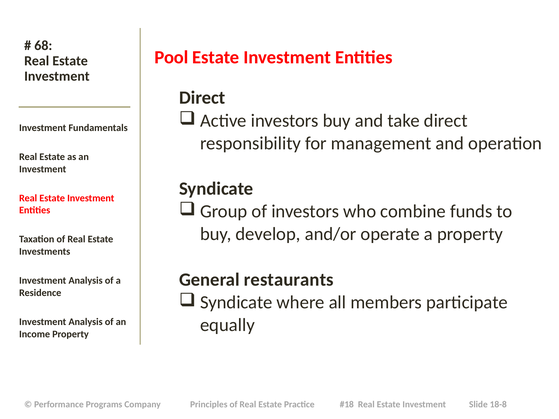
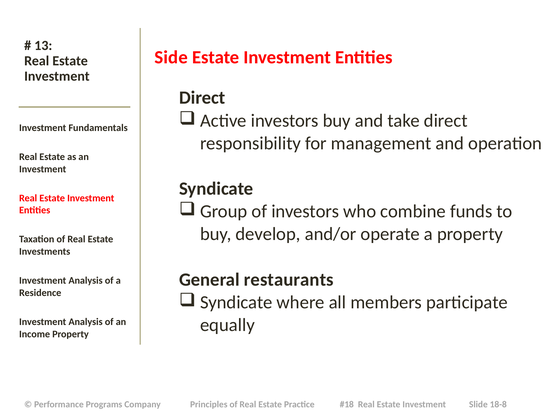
68: 68 -> 13 (43, 46)
Pool: Pool -> Side (171, 57)
